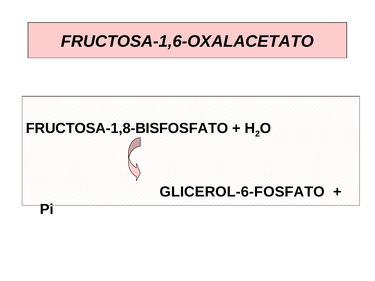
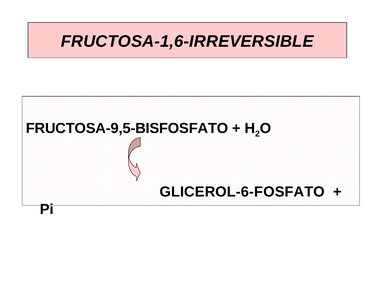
FRUCTOSA-1,6-OXALACETATO: FRUCTOSA-1,6-OXALACETATO -> FRUCTOSA-1,6-IRREVERSIBLE (187, 41)
FRUCTOSA-1,8-BISFOSFATO: FRUCTOSA-1,8-BISFOSFATO -> FRUCTOSA-9,5-BISFOSFATO (127, 128)
